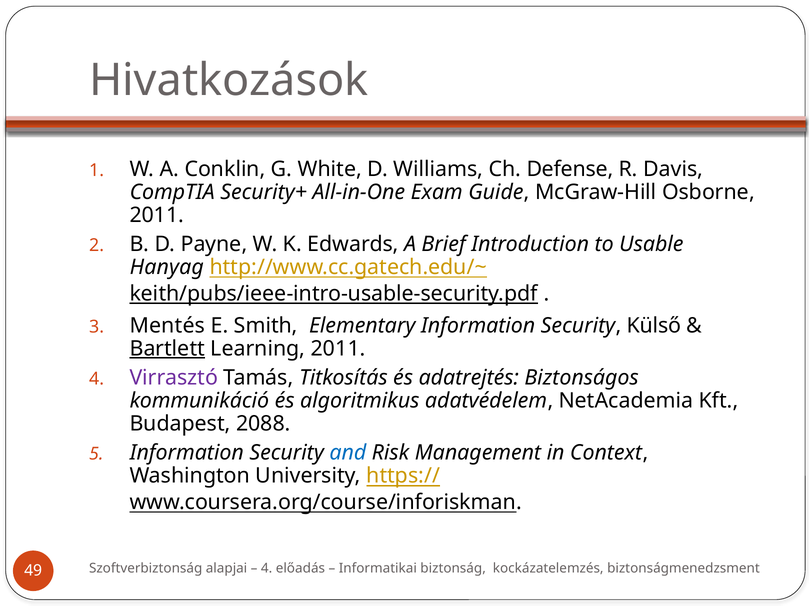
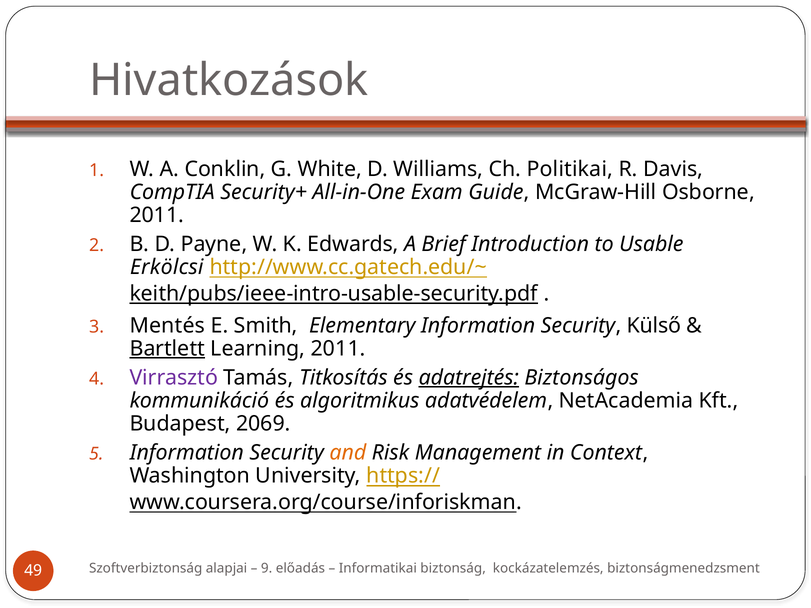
Defense: Defense -> Politikai (570, 169)
Hanyag: Hanyag -> Erkölcsi (167, 267)
adatrejtés underline: none -> present (469, 378)
2088: 2088 -> 2069 (263, 424)
and colour: blue -> orange (348, 453)
4: 4 -> 9 (267, 569)
